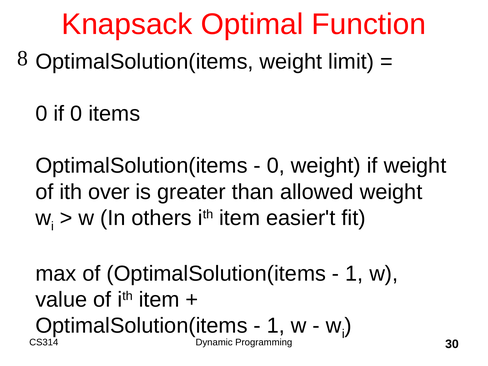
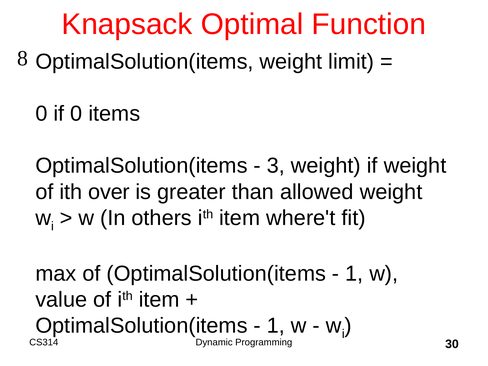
0: 0 -> 3 (276, 166)
easier't: easier't -> where't (301, 218)
